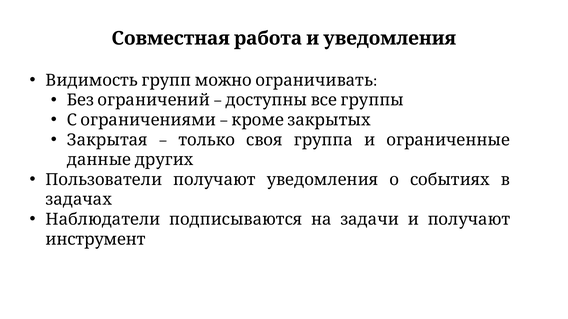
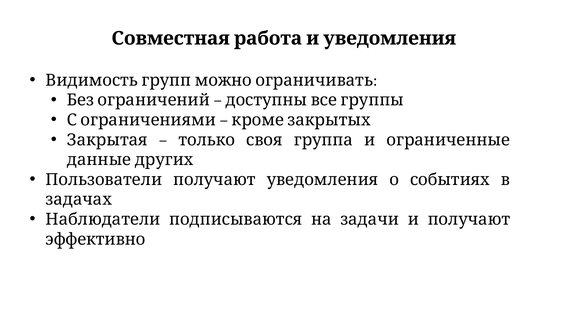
инструмент: инструмент -> эффективно (95, 240)
